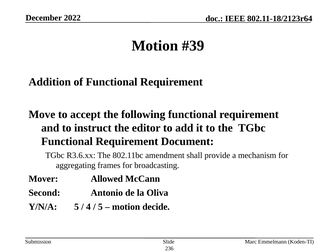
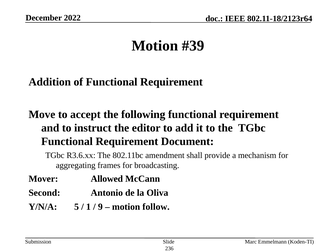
4: 4 -> 1 (88, 207)
5: 5 -> 9 (100, 207)
decide: decide -> follow (156, 207)
